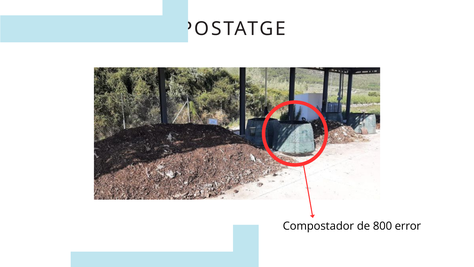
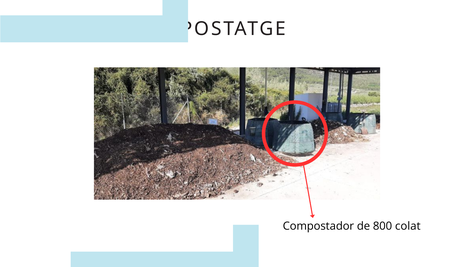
error: error -> colat (408, 226)
